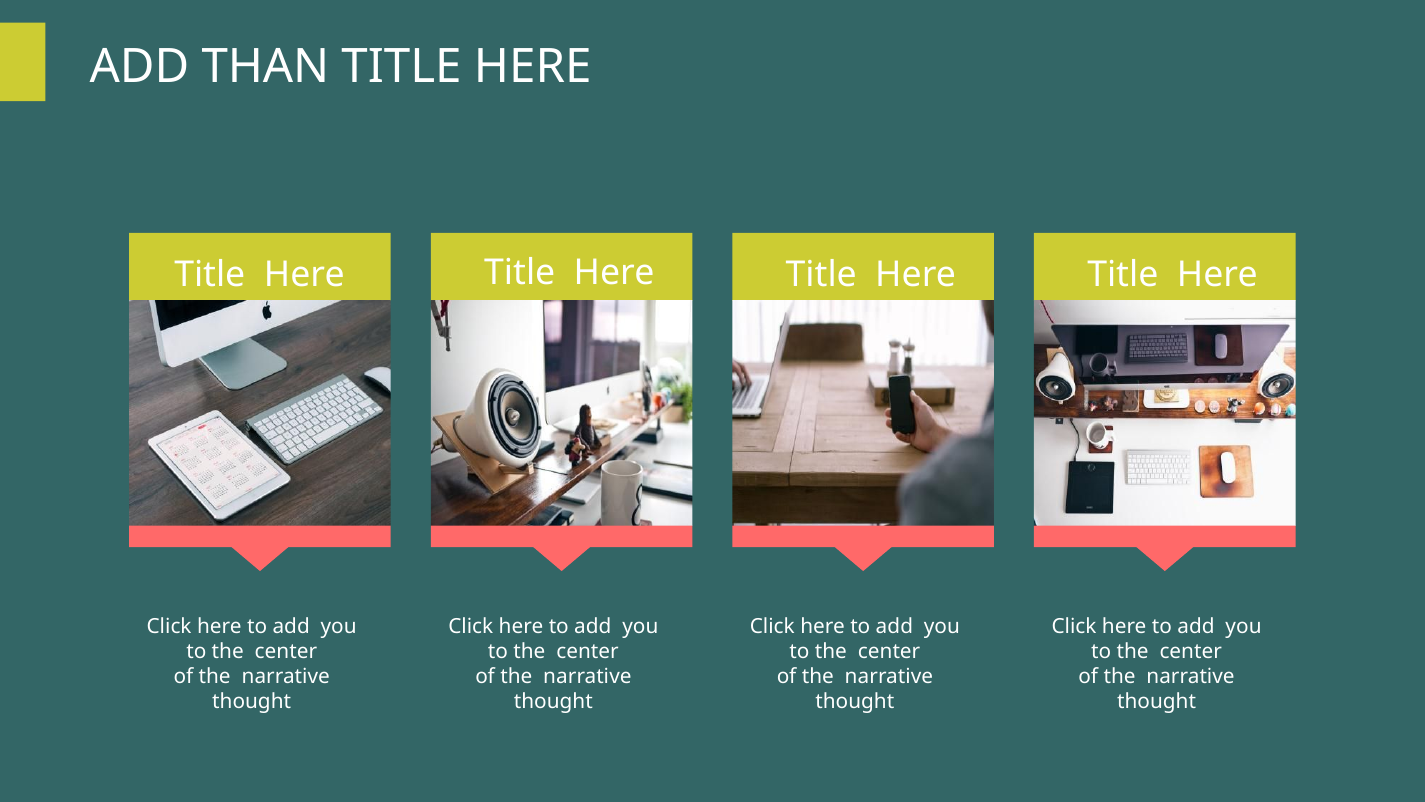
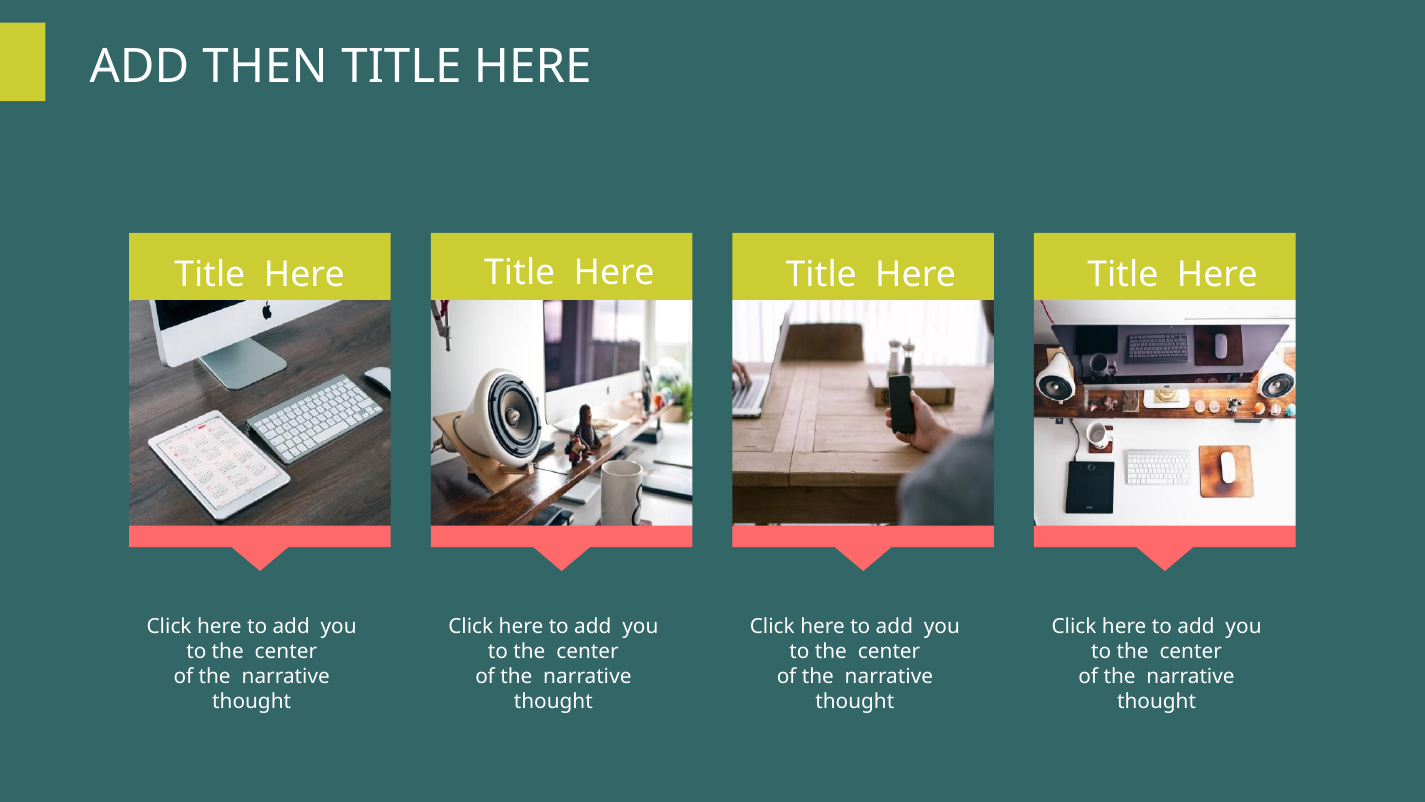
THAN: THAN -> THEN (265, 66)
